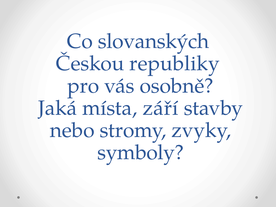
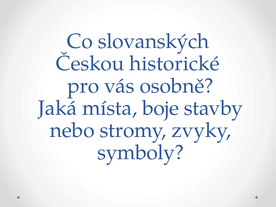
republiky: republiky -> historické (174, 64)
září: září -> boje (161, 108)
